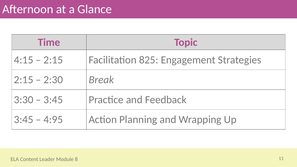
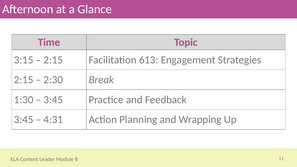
4:15: 4:15 -> 3:15 (24, 60)
825: 825 -> 613 (149, 60)
3:30: 3:30 -> 1:30 (24, 100)
4:95: 4:95 -> 4:31 (53, 120)
